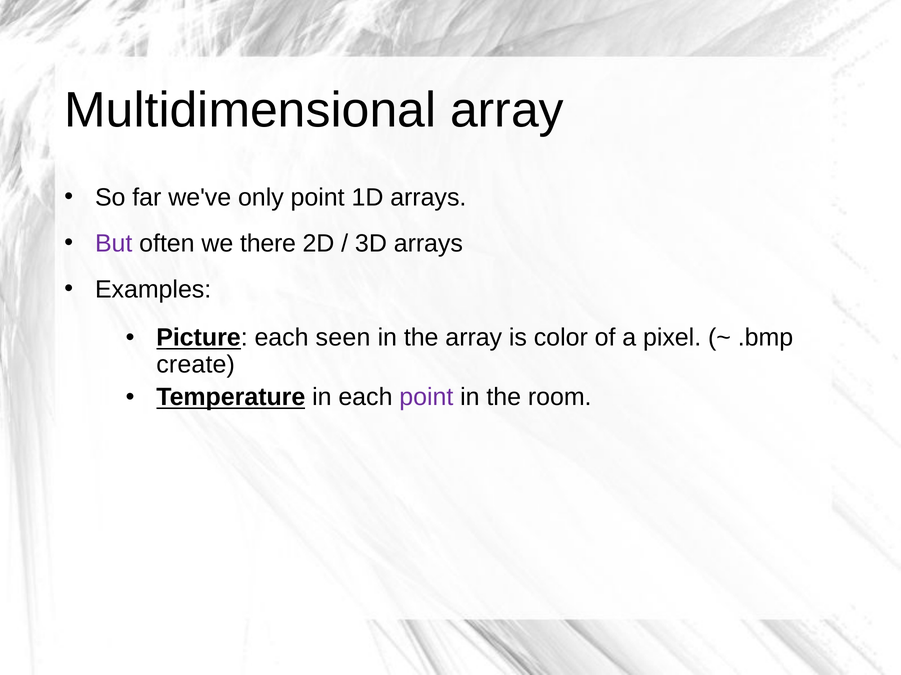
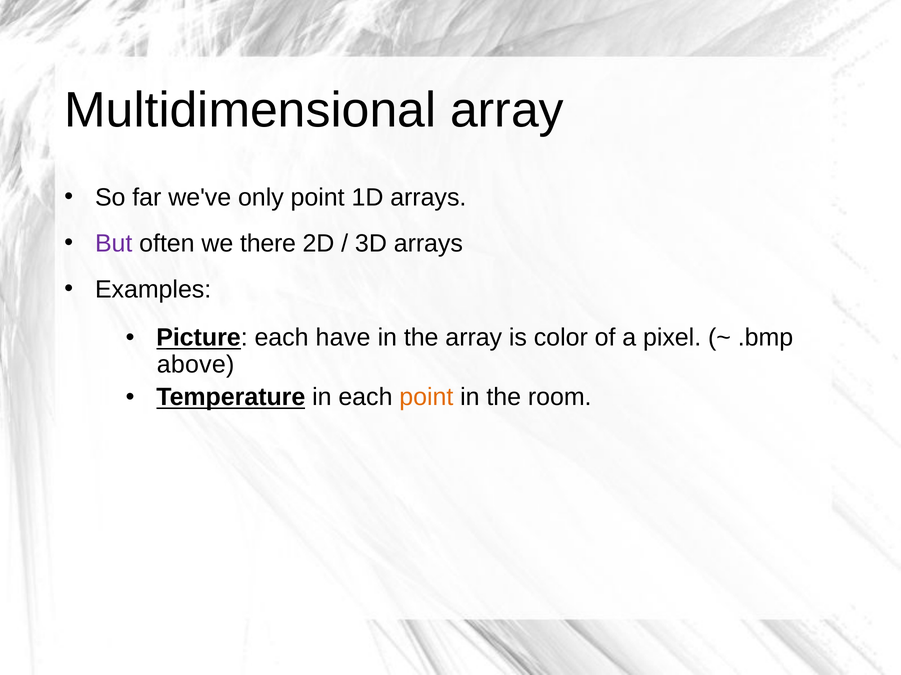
seen: seen -> have (343, 338)
create: create -> above (196, 365)
point colour: purple -> orange (426, 398)
